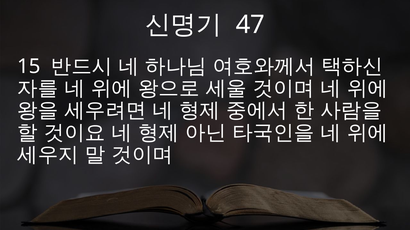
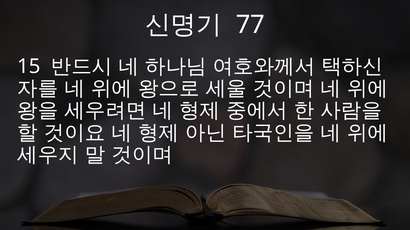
47: 47 -> 77 (250, 25)
